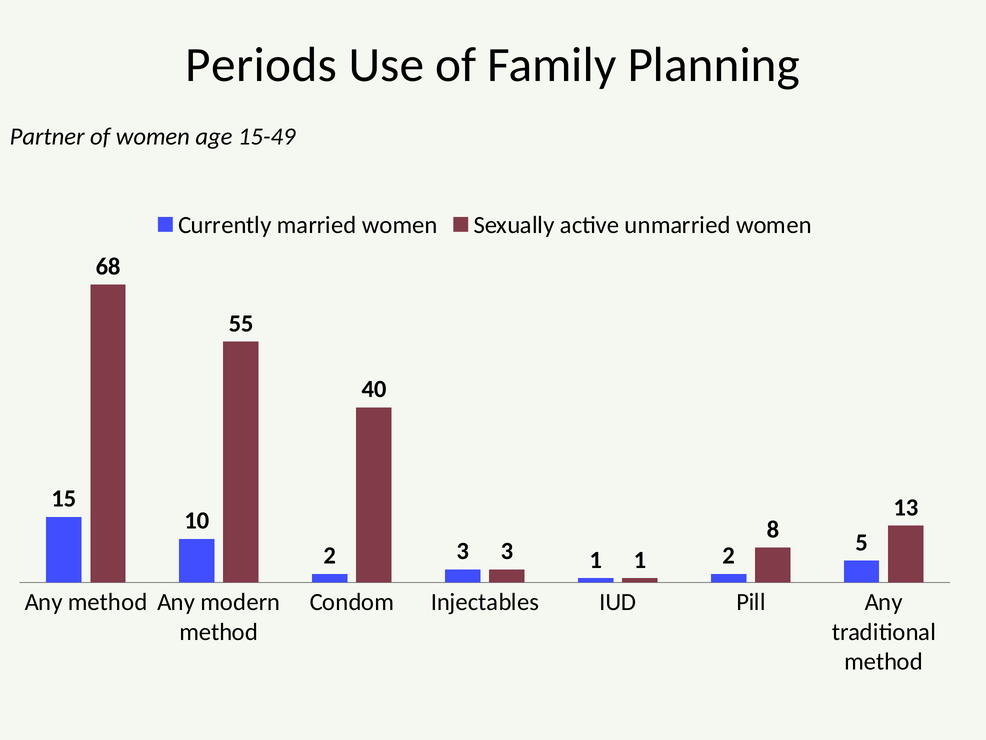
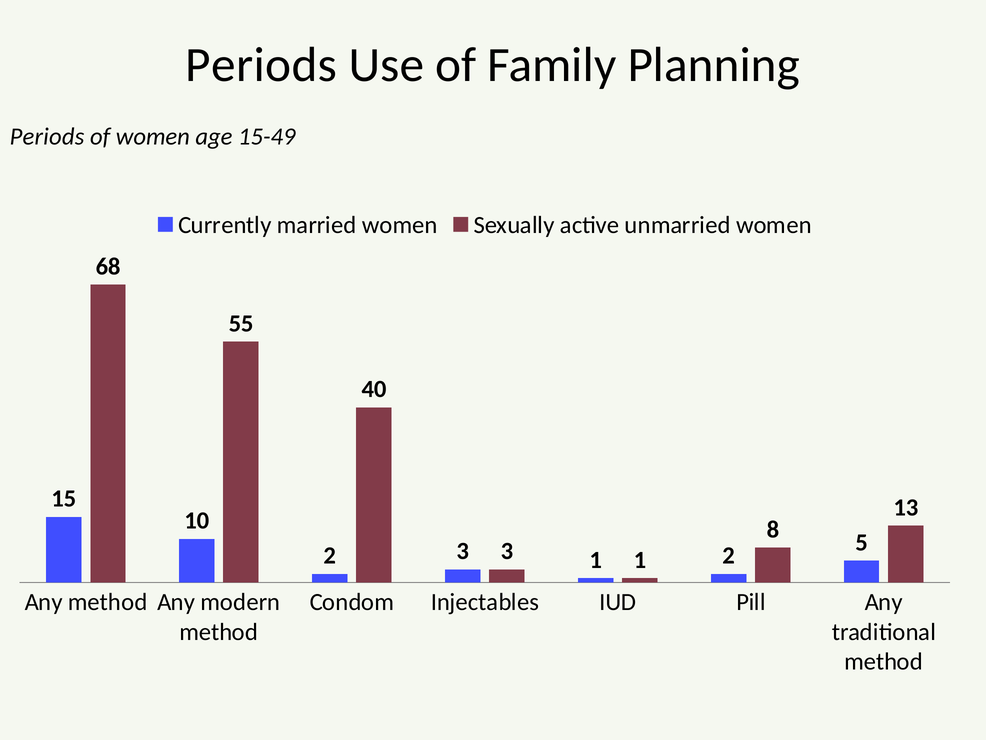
Partner: Partner -> Periods (47, 136)
